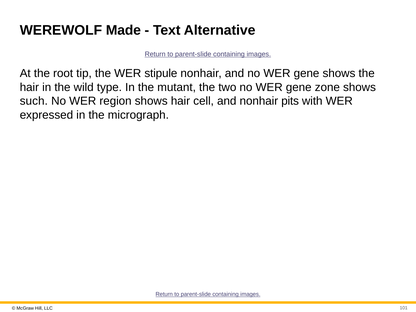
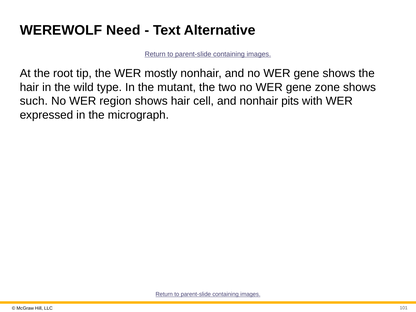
Made: Made -> Need (123, 30)
stipule: stipule -> mostly (161, 73)
